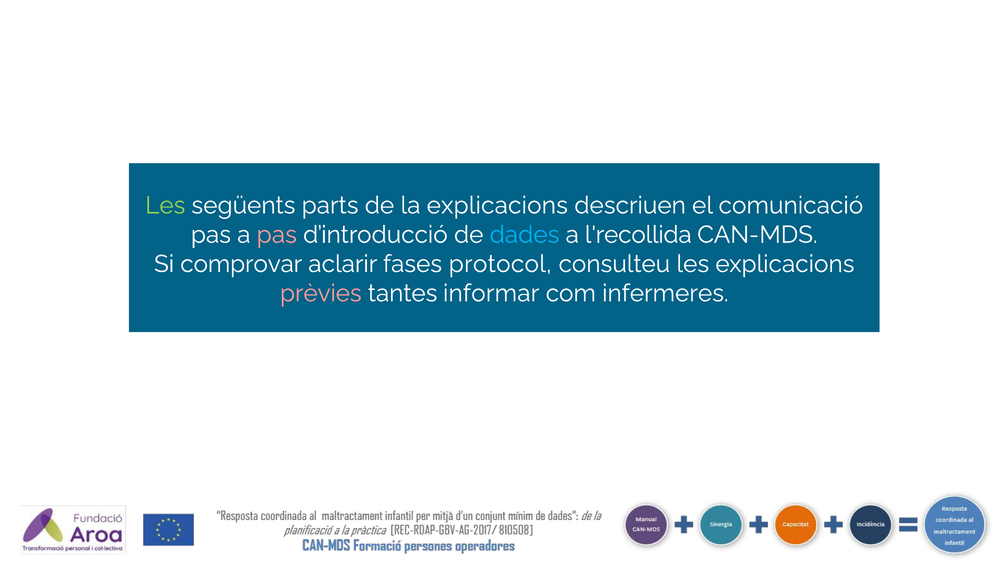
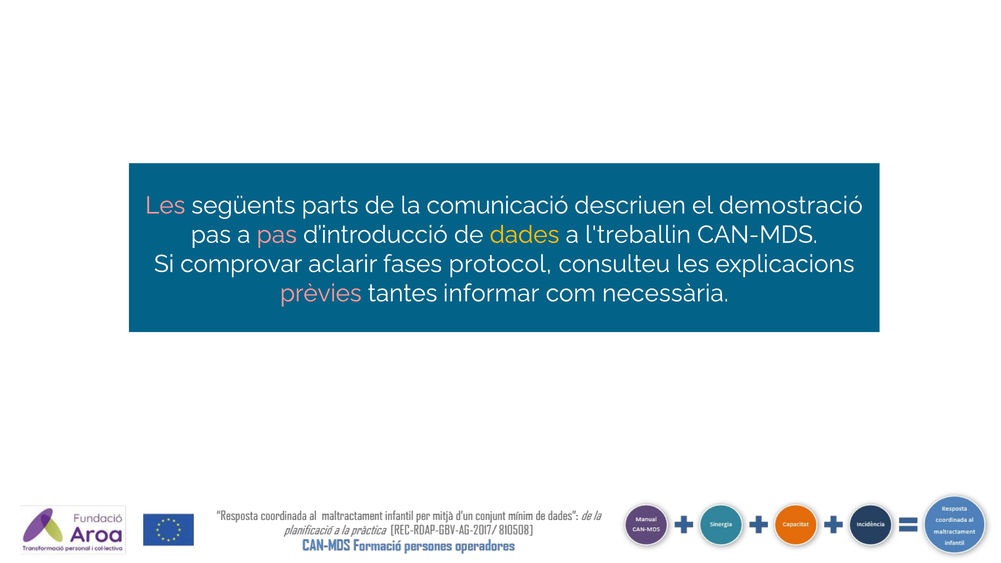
Les colour: light green -> pink (165, 205)
la explicacions: explicacions -> comunicació (497, 205)
comunicació: comunicació -> demostració (791, 205)
dades colour: light blue -> yellow (525, 235)
l'recollida: l'recollida -> l'treballin (638, 235)
infermeres: infermeres -> necessària (665, 293)
